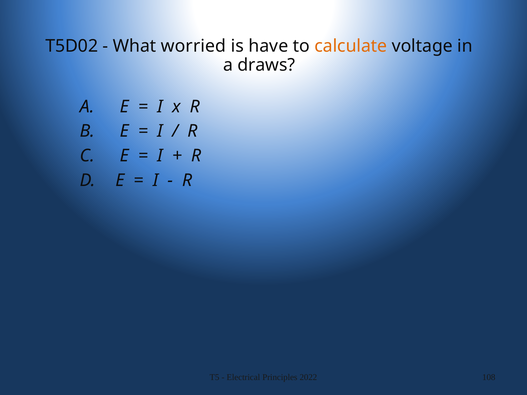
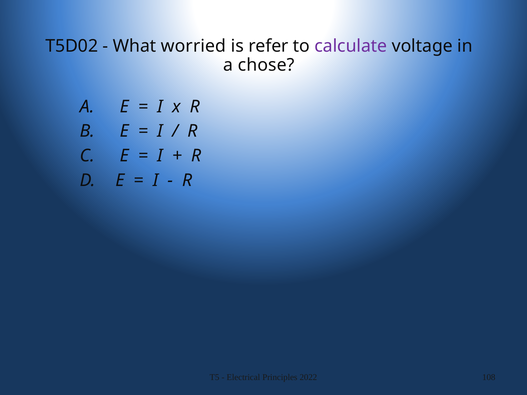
have: have -> refer (268, 46)
calculate colour: orange -> purple (351, 46)
draws: draws -> chose (266, 65)
